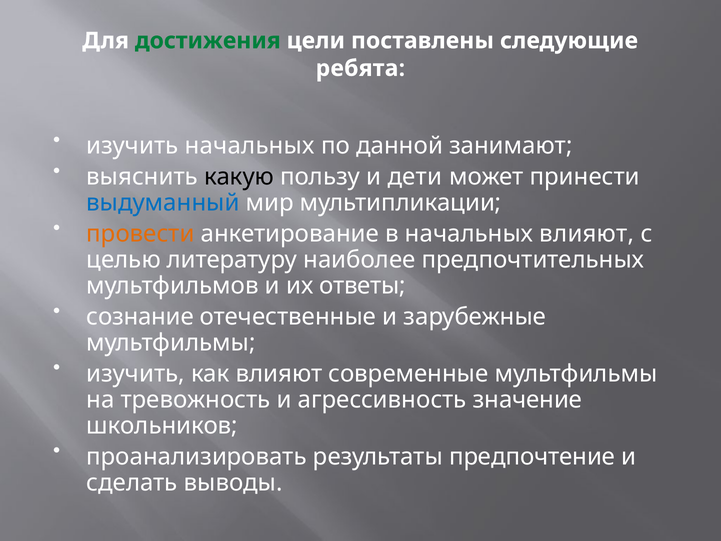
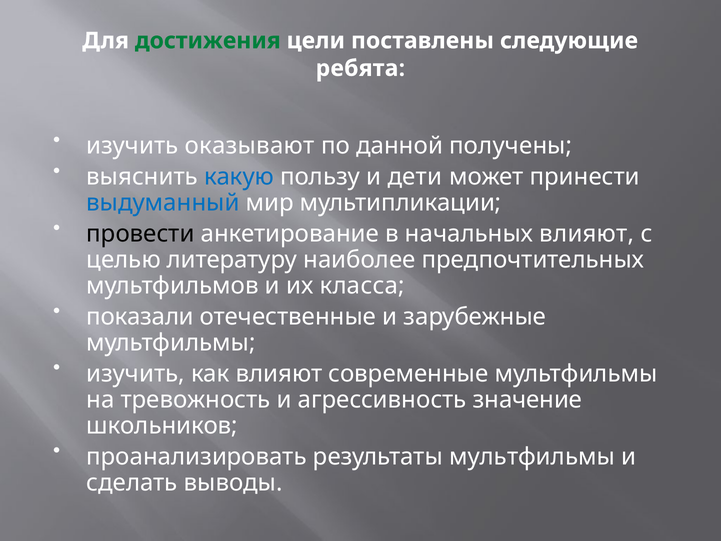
изучить начальных: начальных -> оказывают (250, 146)
занимают: занимают -> получены (511, 146)
какую colour: black -> blue (239, 177)
провести colour: orange -> black (140, 234)
ответы: ответы -> класса (362, 286)
сознание: сознание -> показали (140, 317)
результаты предпочтение: предпочтение -> мультфильмы (532, 456)
